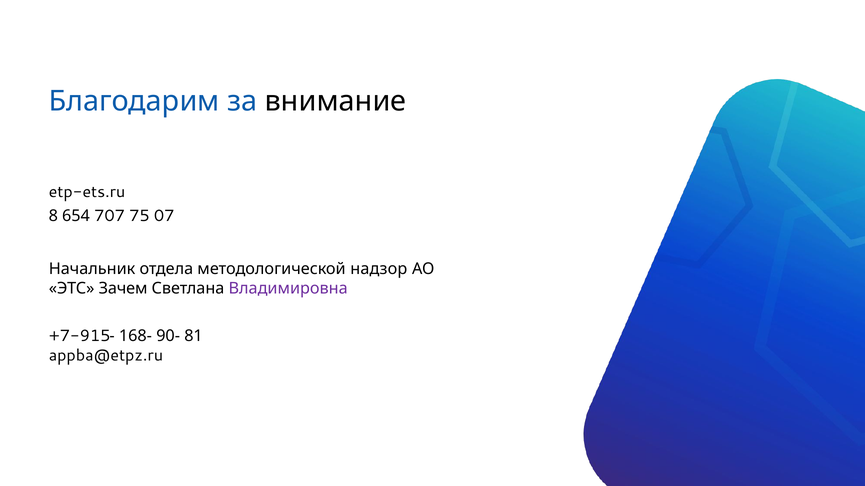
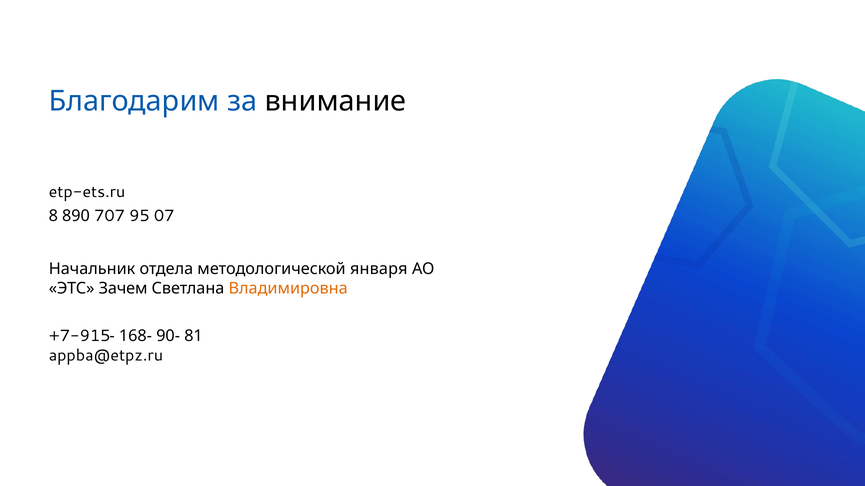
654: 654 -> 890 (76, 216)
75: 75 -> 95 (139, 216)
надзор: надзор -> января (379, 269)
Владимировна colour: purple -> orange (288, 289)
